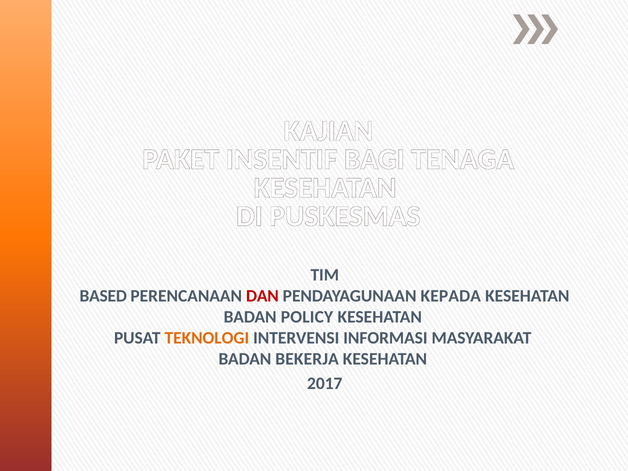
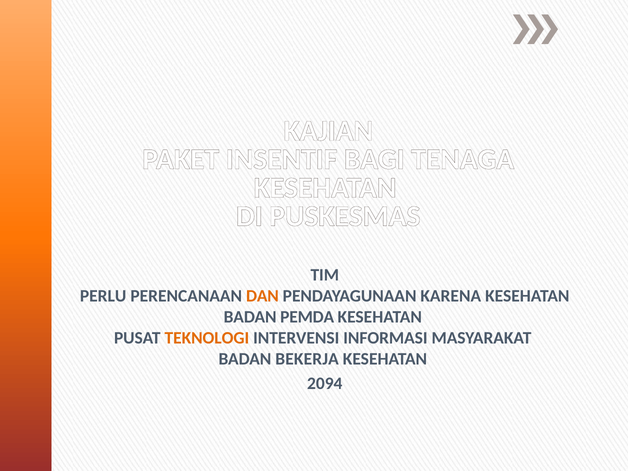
BASED: BASED -> PERLU (103, 296)
DAN colour: red -> orange (262, 296)
KEPADA: KEPADA -> KARENA (451, 296)
POLICY: POLICY -> PEMDA (307, 317)
2017: 2017 -> 2094 (325, 383)
